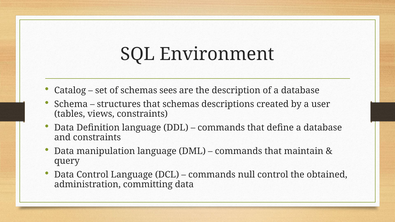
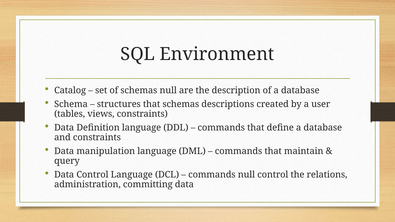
schemas sees: sees -> null (168, 90)
obtained: obtained -> relations (327, 175)
